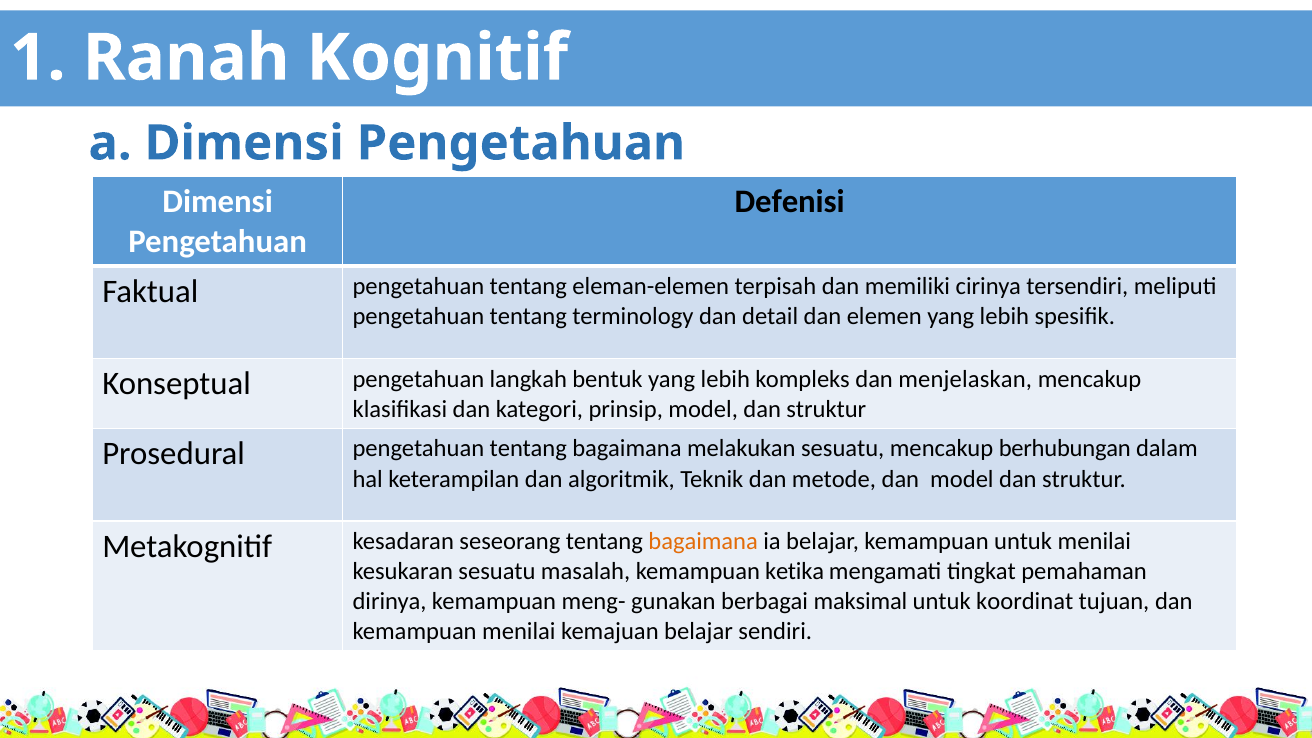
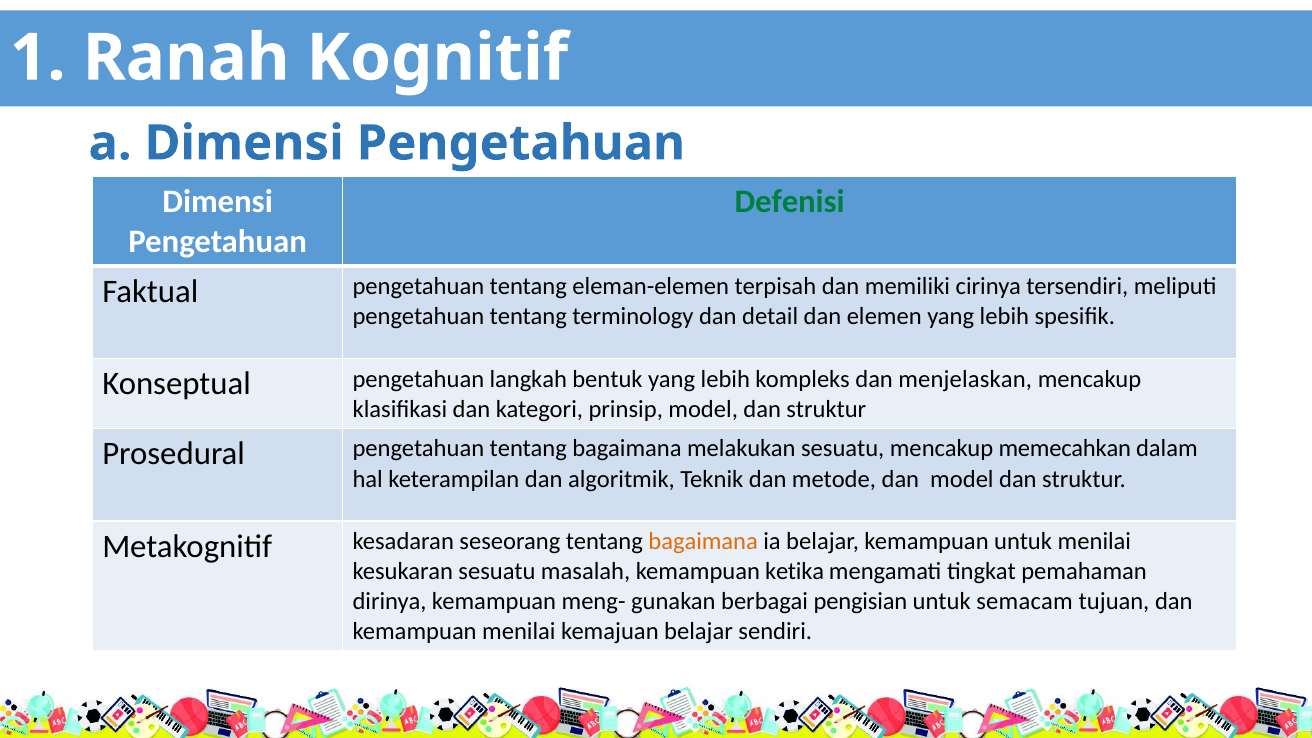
Defenisi colour: black -> green (790, 202)
berhubungan: berhubungan -> memecahkan (1065, 449)
maksimal: maksimal -> pengisian (860, 601)
koordinat: koordinat -> semacam (1025, 601)
